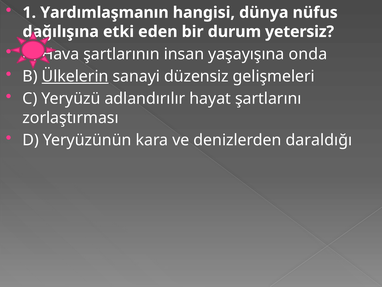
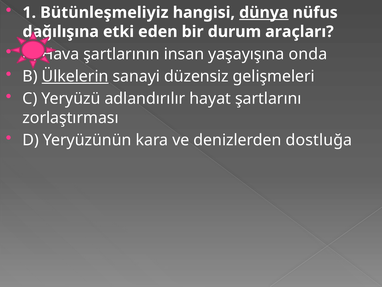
Yardımlaşmanın: Yardımlaşmanın -> Bütünleşmeliyiz (104, 13)
dünya underline: none -> present (264, 13)
yetersiz: yetersiz -> araçları (299, 32)
daraldığı: daraldığı -> dostluğa (319, 140)
